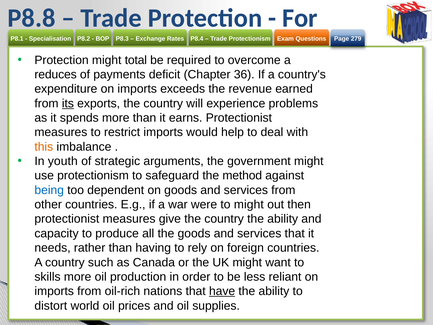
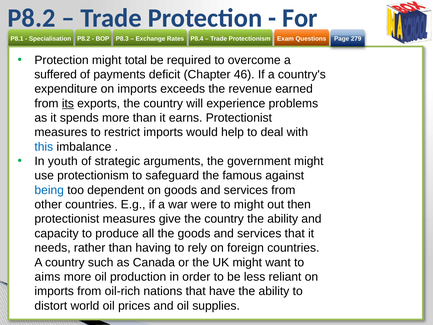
P8.8: P8.8 -> P8.2 (32, 18)
reduces: reduces -> suffered (56, 74)
36: 36 -> 46 (244, 74)
this colour: orange -> blue (44, 147)
method: method -> famous (242, 176)
skills: skills -> aims (47, 277)
have underline: present -> none (222, 291)
